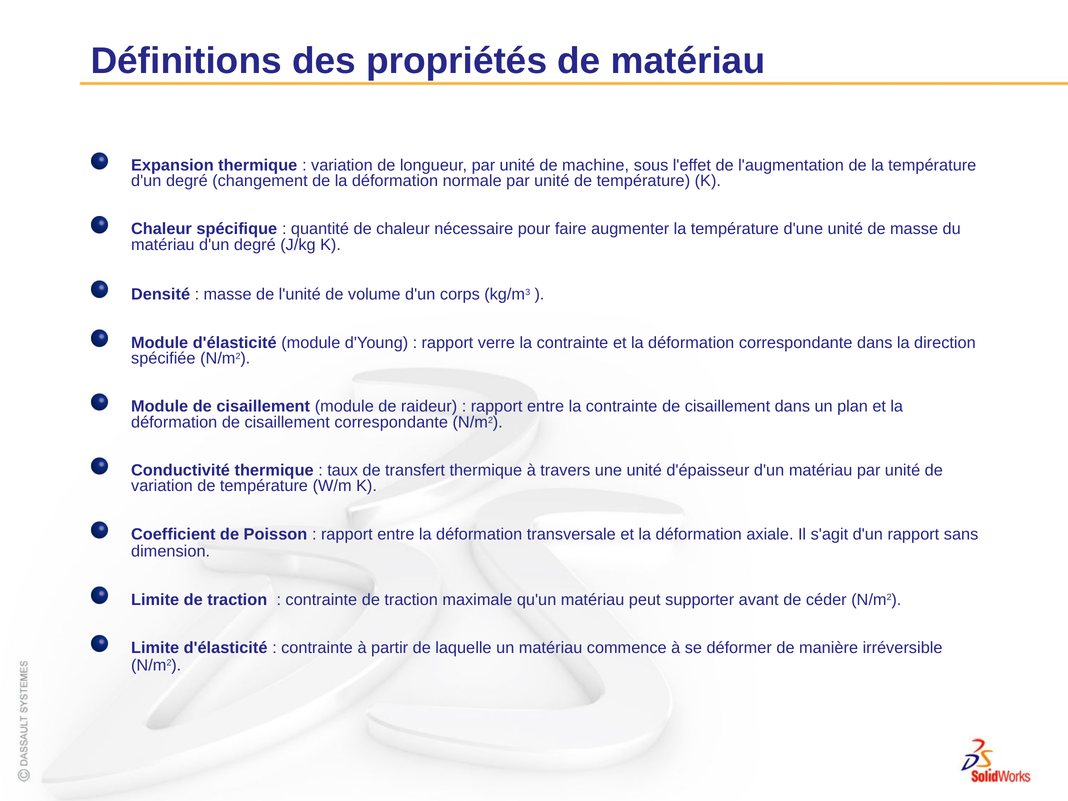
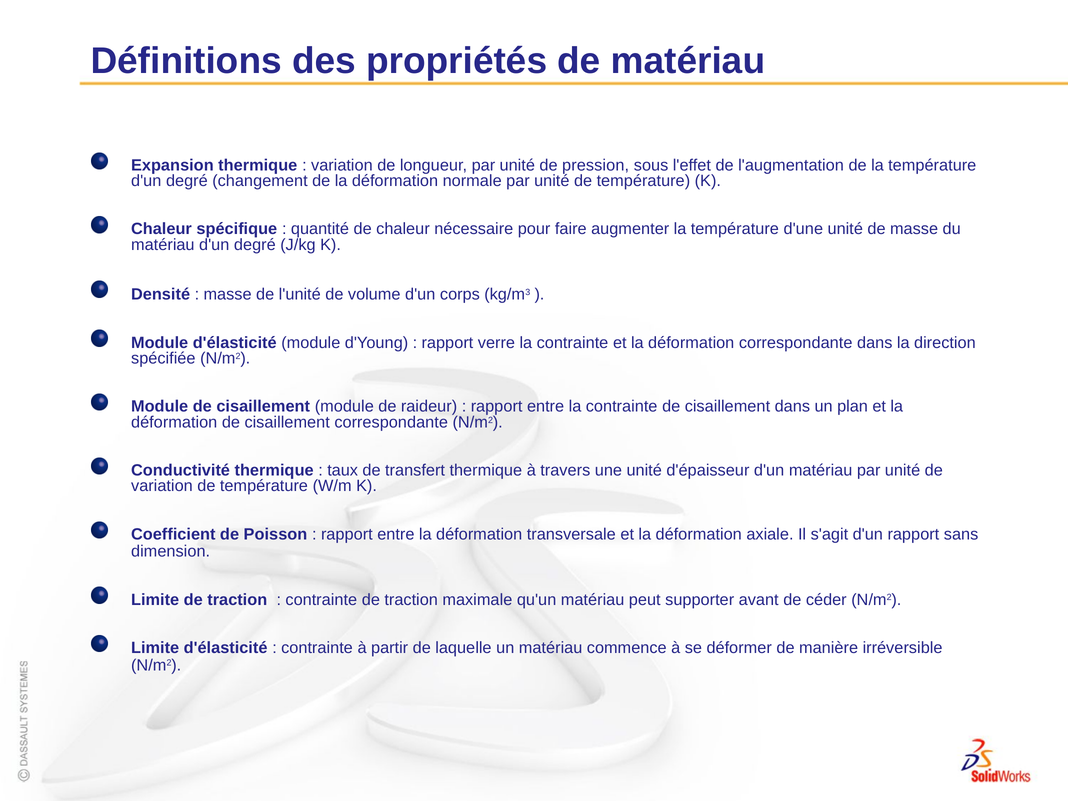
machine: machine -> pression (596, 165)
